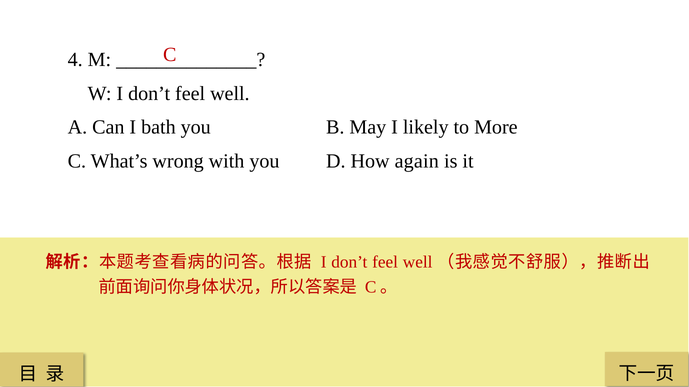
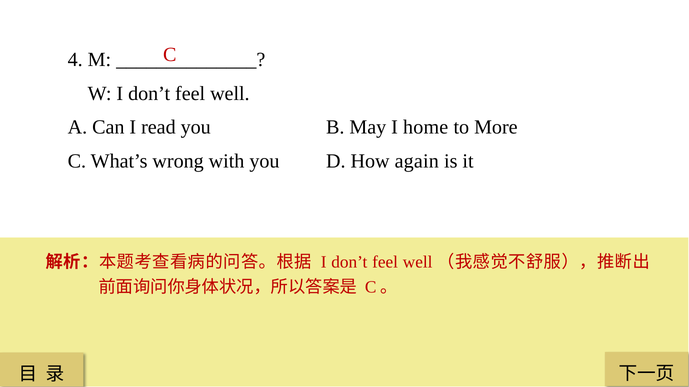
bath: bath -> read (158, 127)
likely: likely -> home (426, 127)
